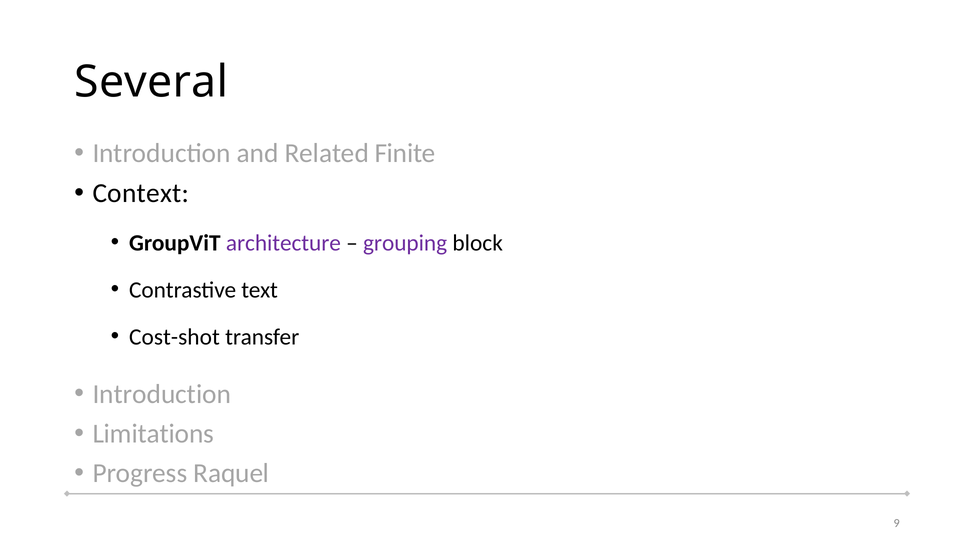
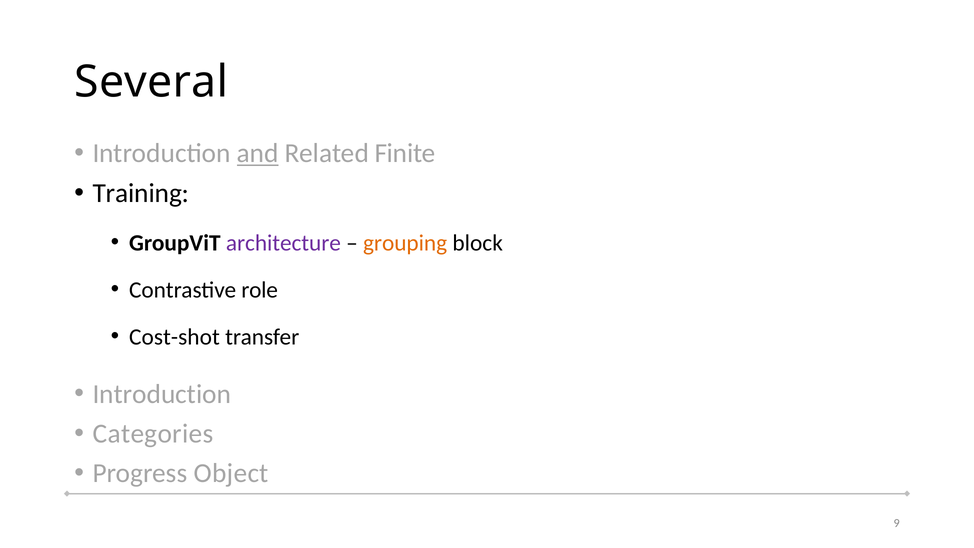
and underline: none -> present (258, 153)
Context: Context -> Training (141, 193)
grouping colour: purple -> orange (405, 243)
text: text -> role (260, 290)
Limitations: Limitations -> Categories (153, 433)
Raquel: Raquel -> Object (231, 473)
